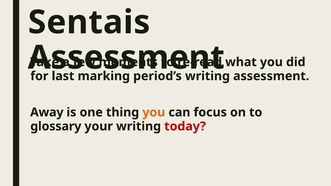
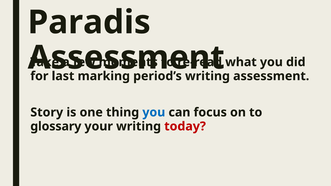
Sentais: Sentais -> Paradis (89, 22)
Away: Away -> Story (47, 112)
you colour: orange -> blue (154, 112)
